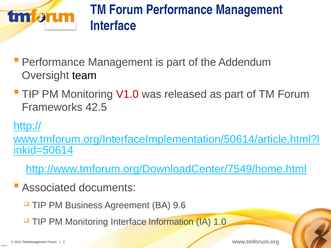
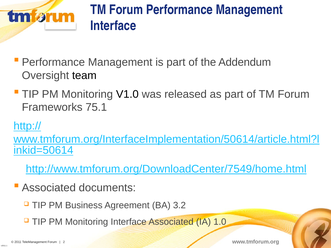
V1.0 colour: red -> black (127, 94)
42.5: 42.5 -> 75.1 (96, 107)
9.6: 9.6 -> 3.2 (179, 206)
Interface Information: Information -> Associated (171, 222)
